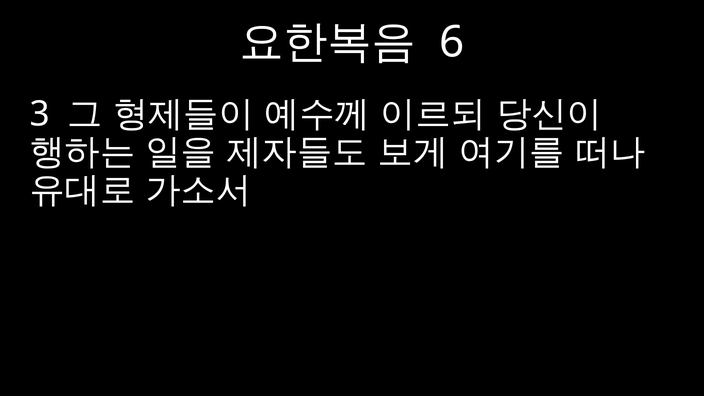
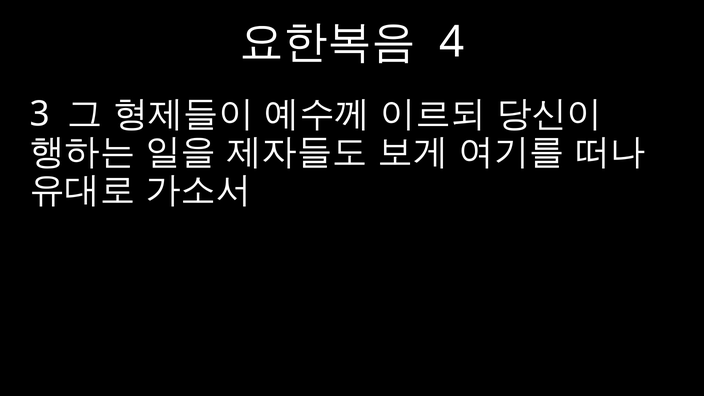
6: 6 -> 4 (452, 42)
